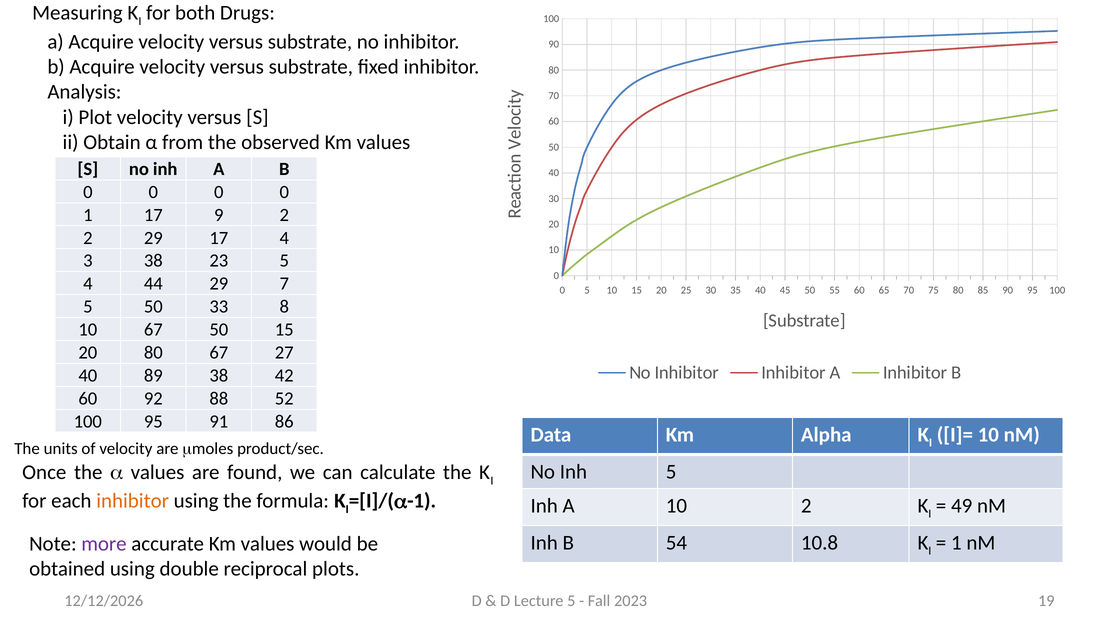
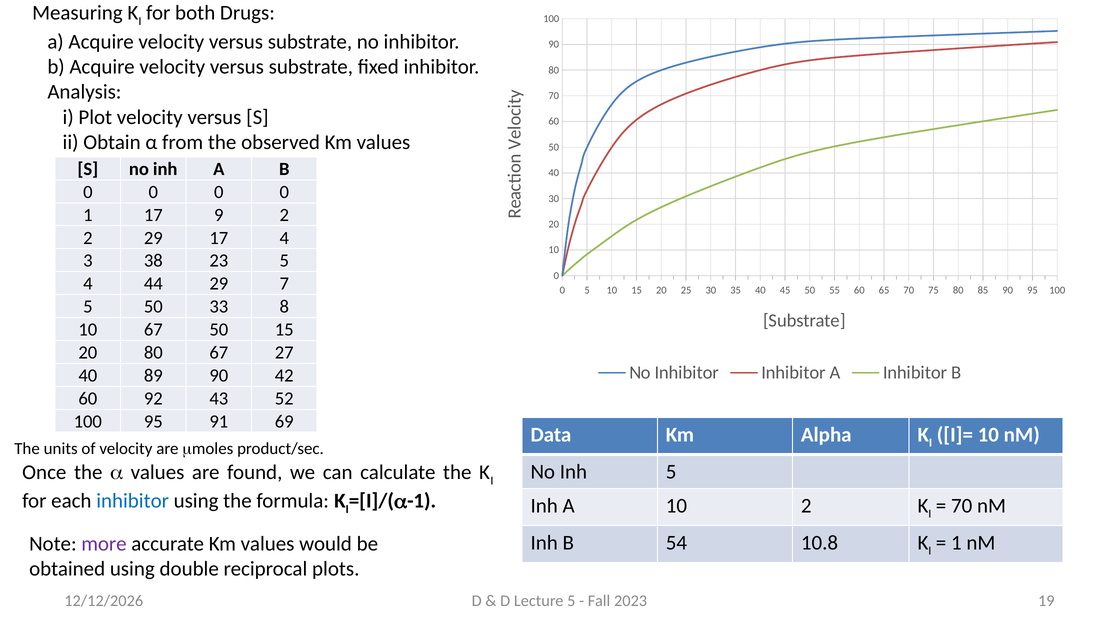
89 38: 38 -> 90 (219, 376)
88: 88 -> 43 (219, 399)
86: 86 -> 69 (284, 422)
inhibitor colour: orange -> blue (133, 501)
49: 49 -> 70 (962, 506)
